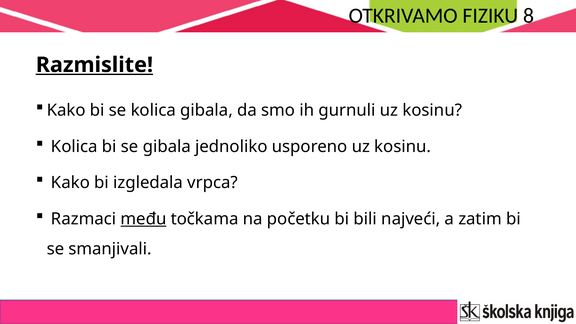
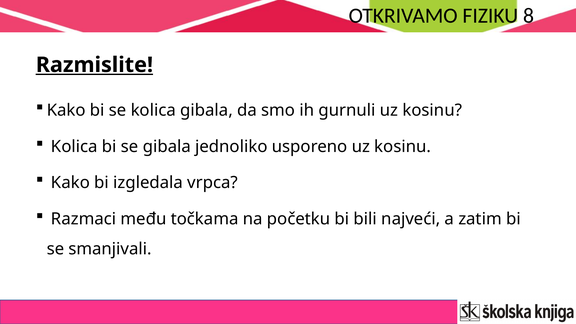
među underline: present -> none (143, 219)
